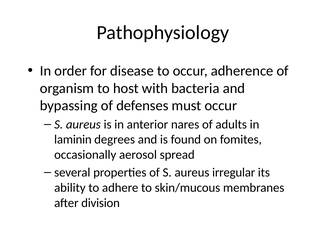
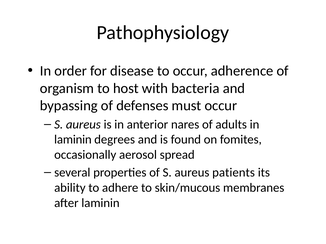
irregular: irregular -> patients (234, 173)
after division: division -> laminin (101, 203)
